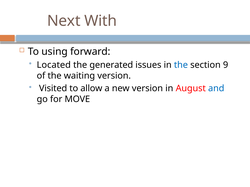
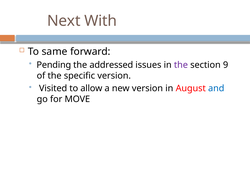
using: using -> same (55, 52)
Located: Located -> Pending (54, 65)
generated: generated -> addressed (111, 65)
the colour: blue -> purple (181, 65)
waiting: waiting -> specific (79, 76)
